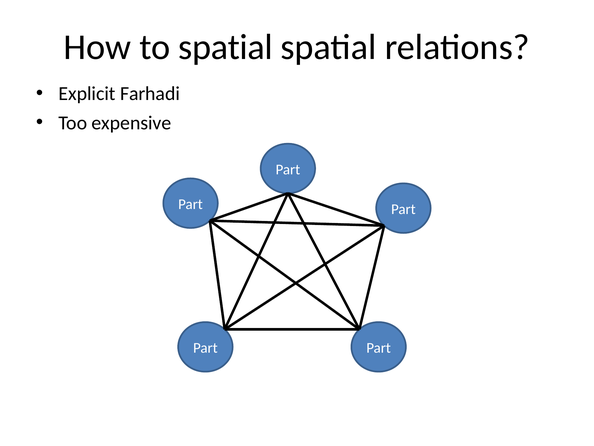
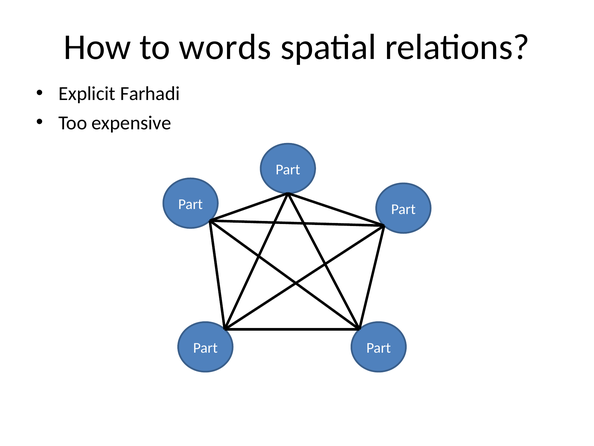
to spatial: spatial -> words (225, 47)
